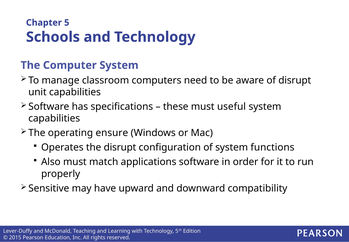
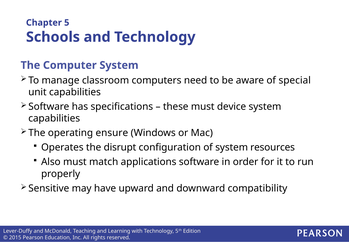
of disrupt: disrupt -> special (295, 80)
useful: useful -> device (232, 106)
functions: functions -> resources (273, 147)
